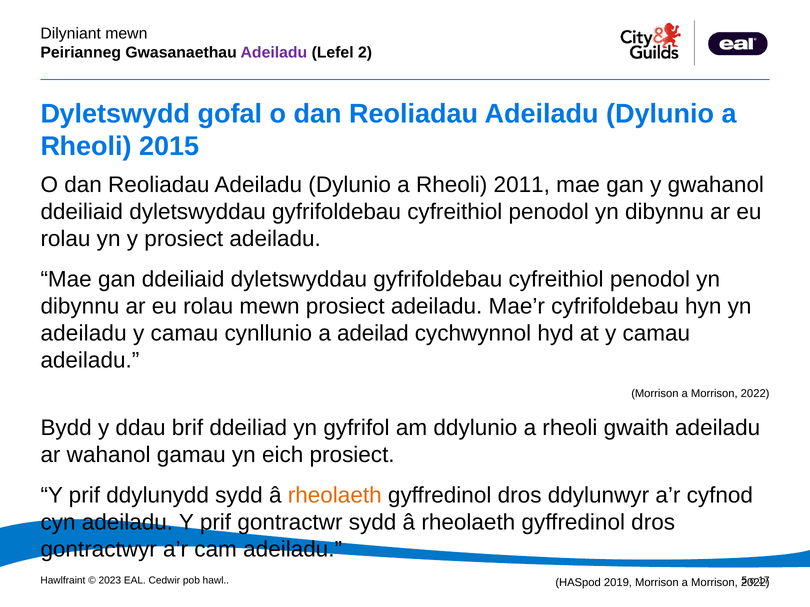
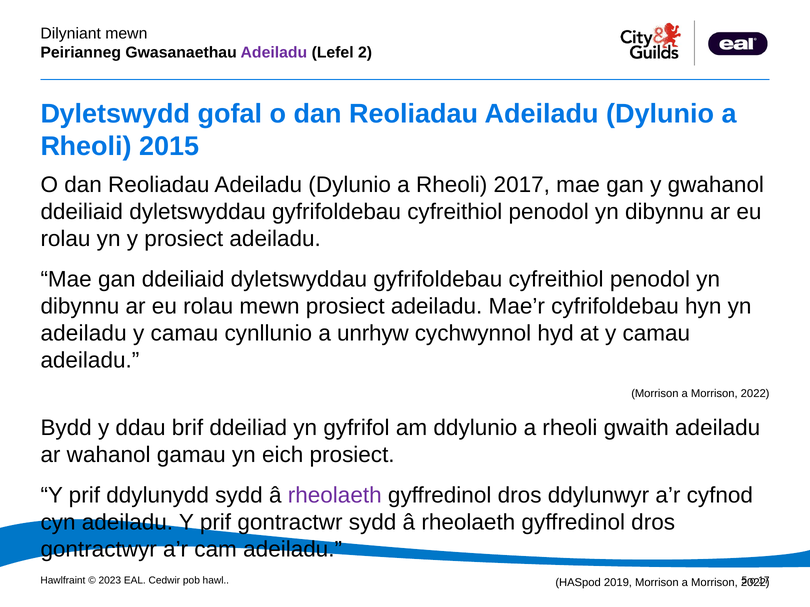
2011: 2011 -> 2017 (522, 185)
adeilad: adeilad -> unrhyw (373, 334)
rheolaeth colour: orange -> purple (335, 496)
